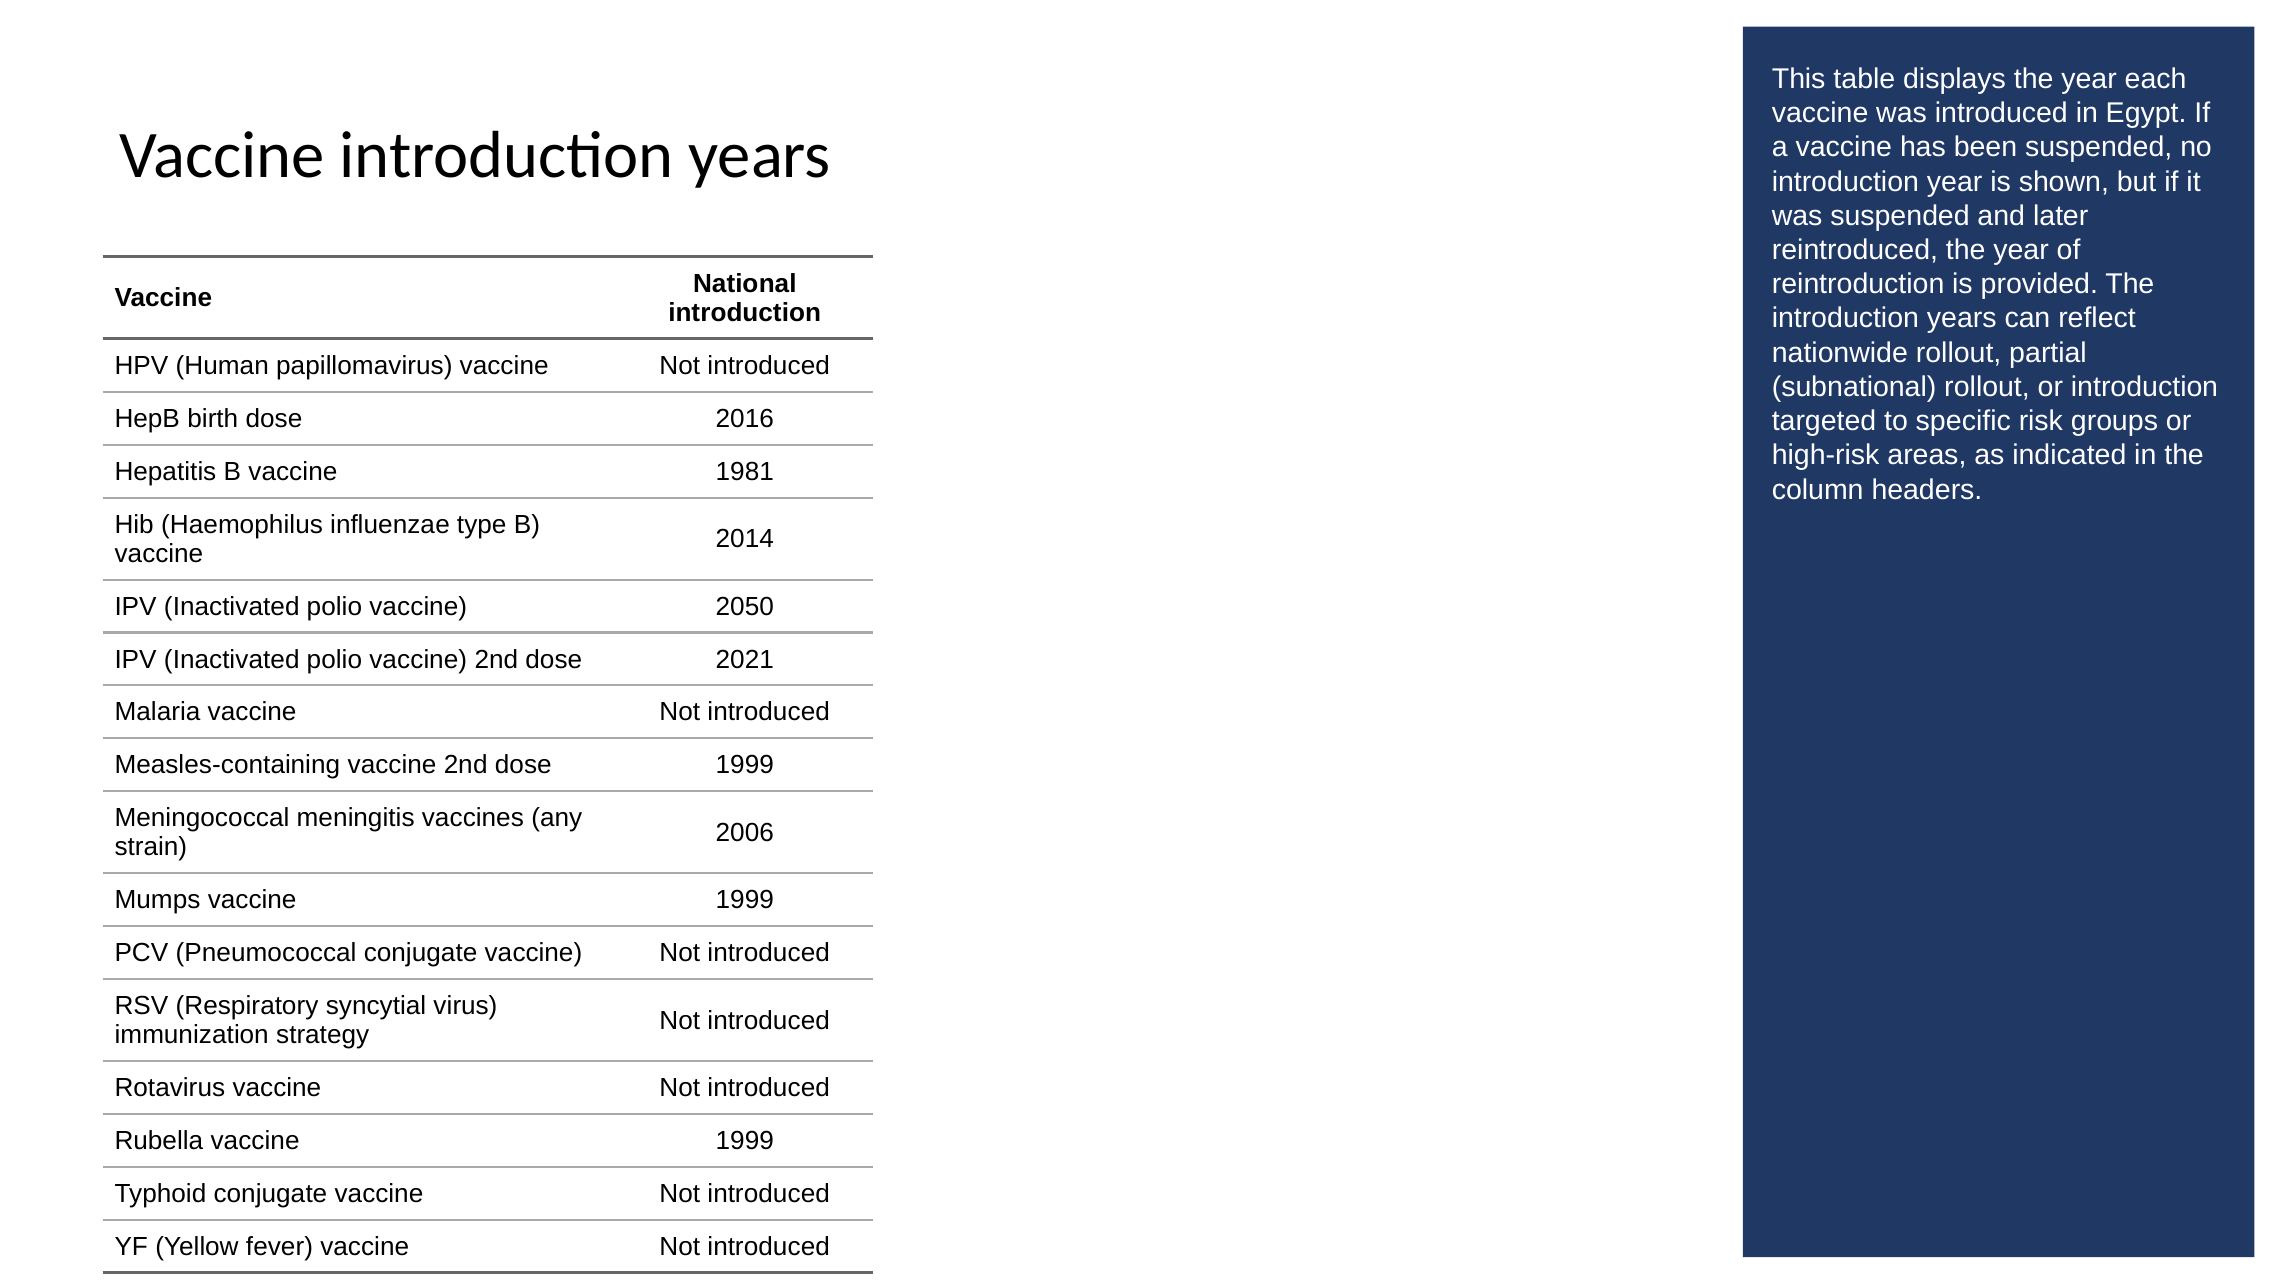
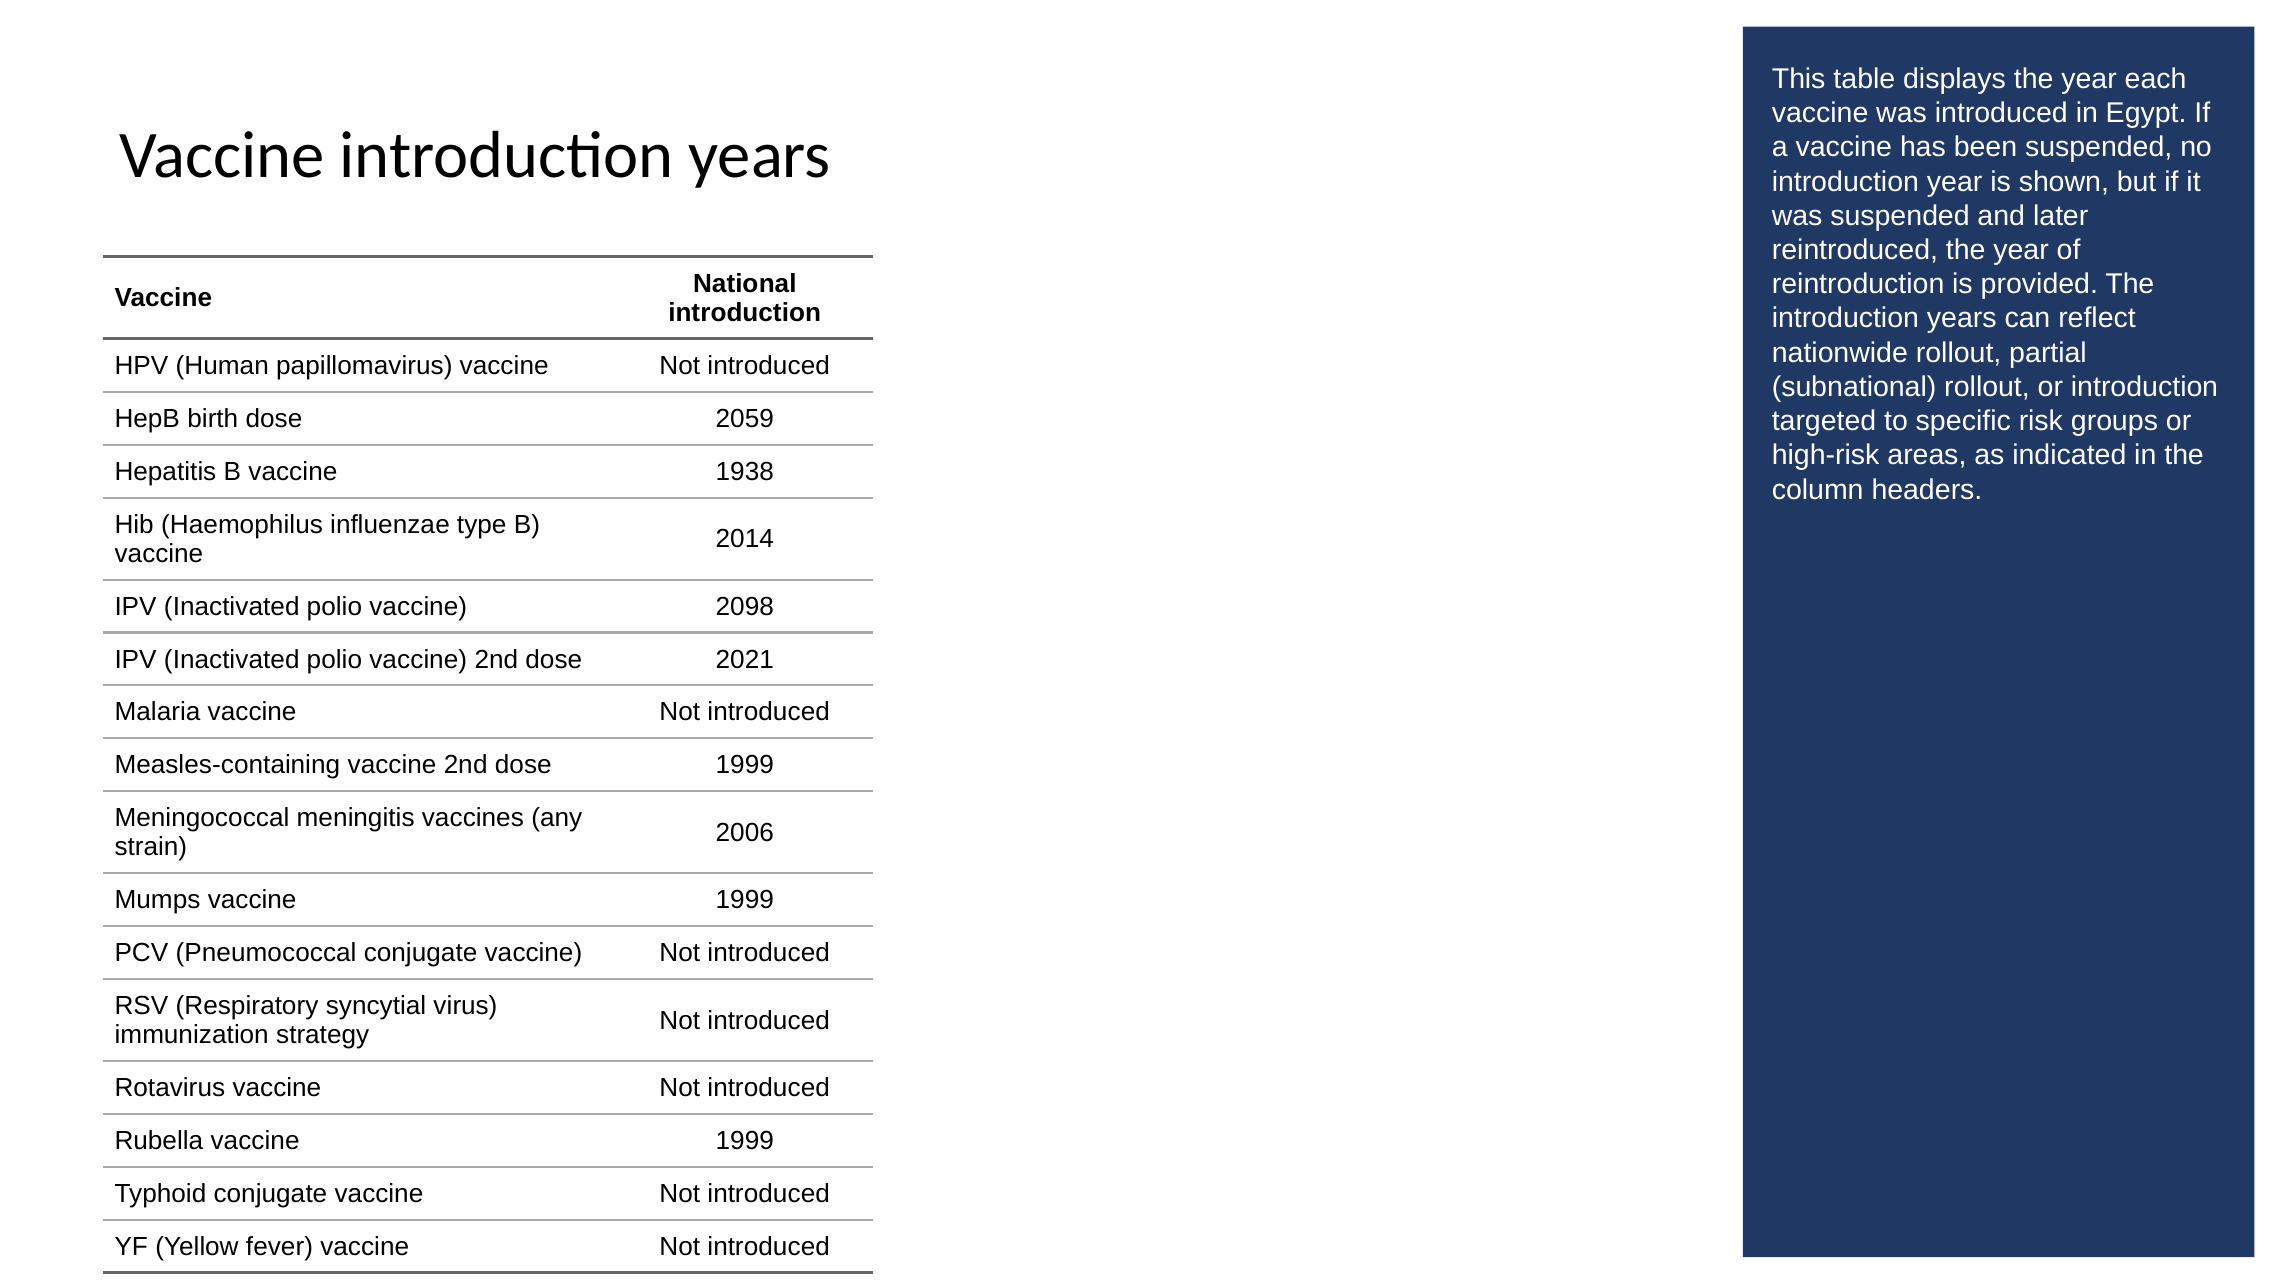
2016: 2016 -> 2059 (745, 419)
1981: 1981 -> 1938 (745, 472)
2050: 2050 -> 2098 (745, 607)
